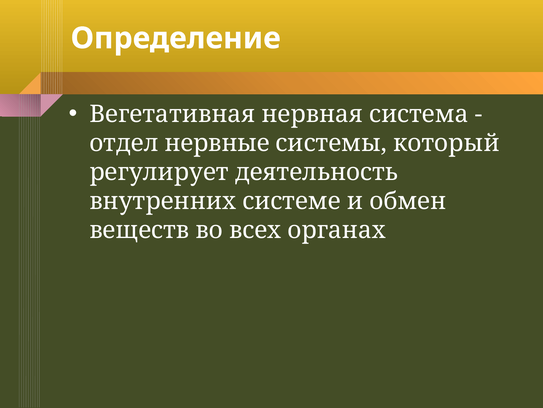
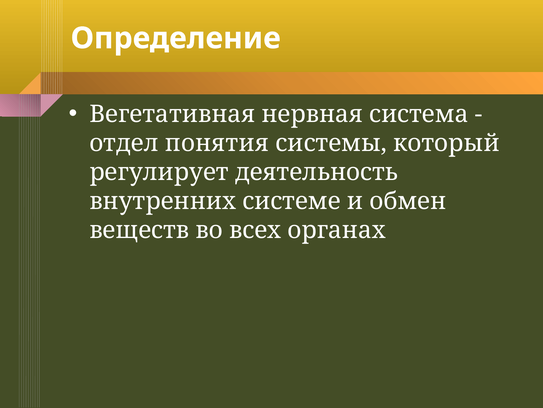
нервные: нервные -> понятия (217, 143)
